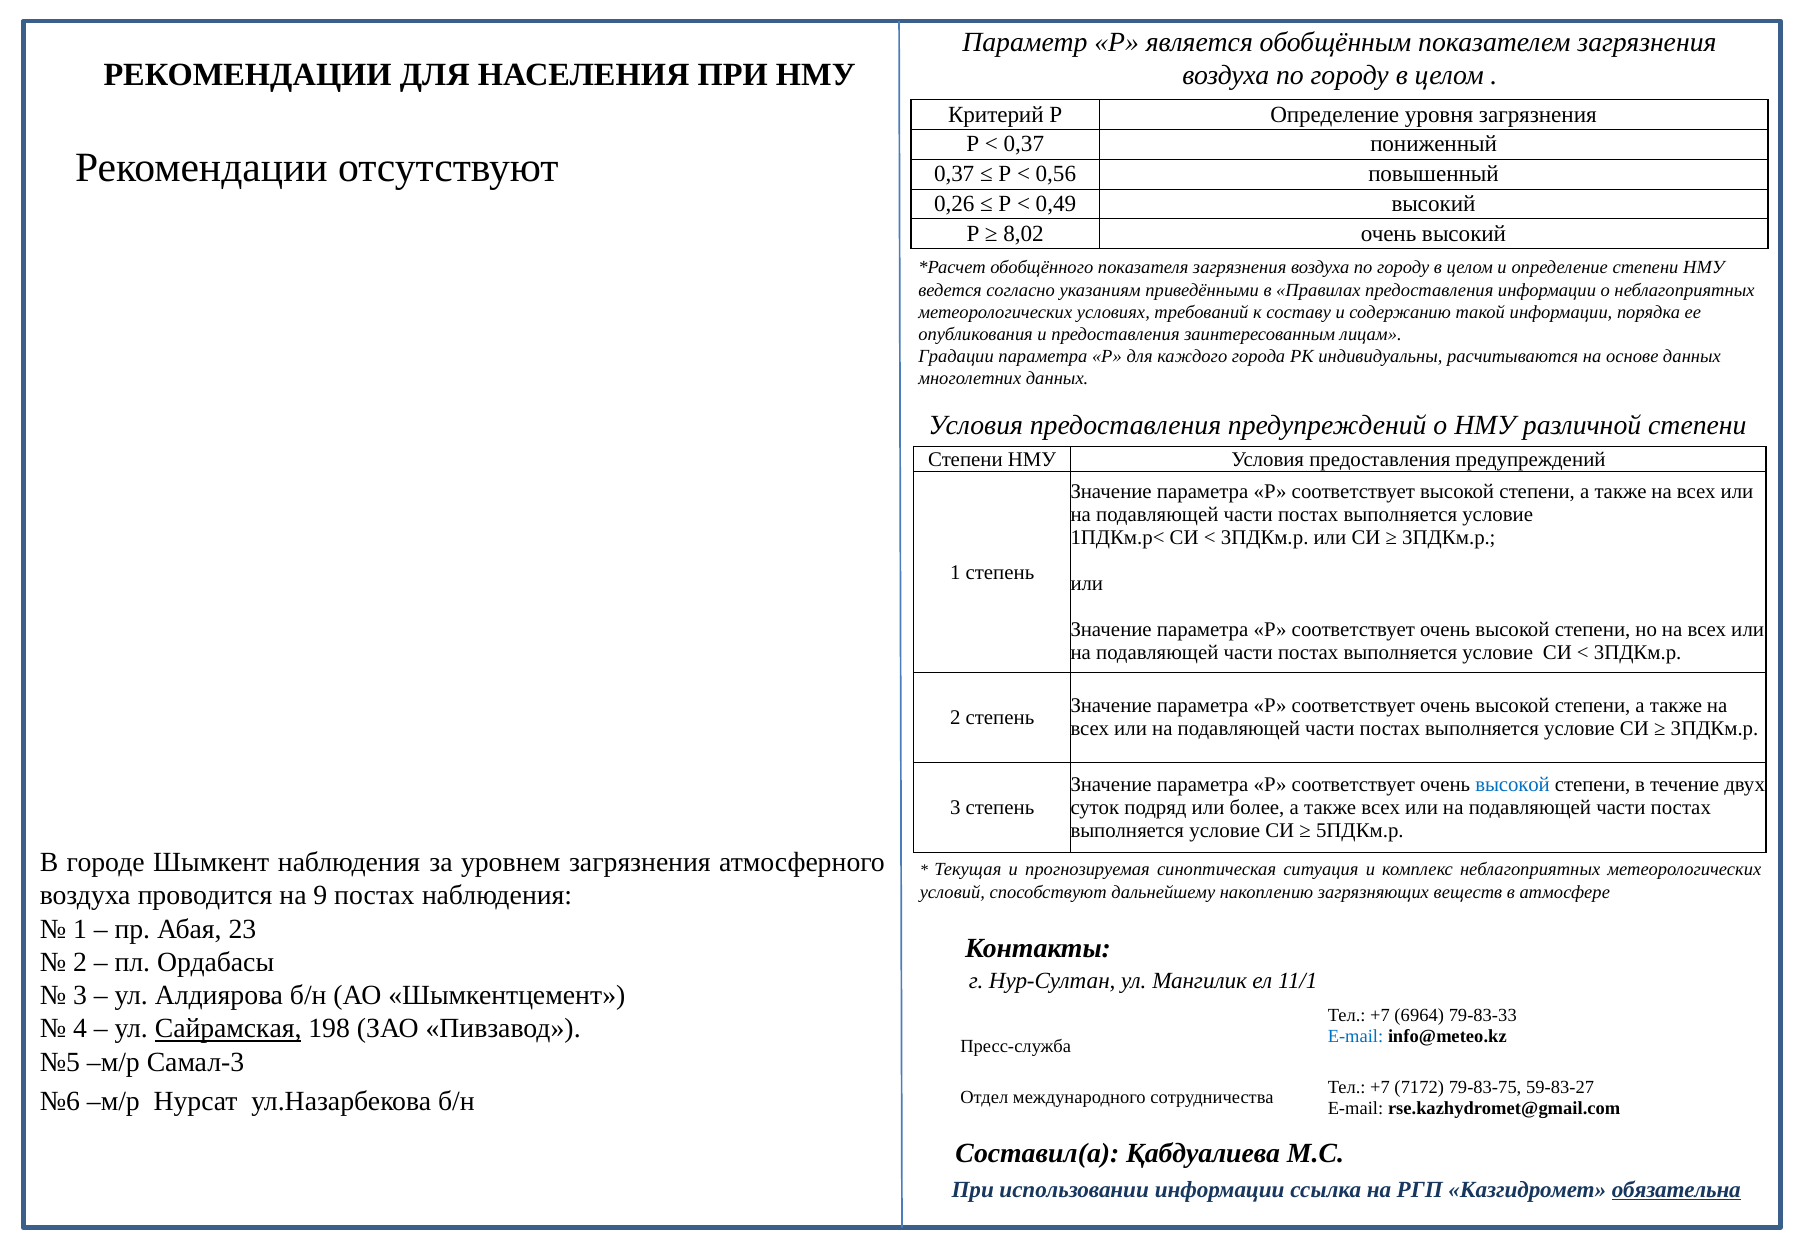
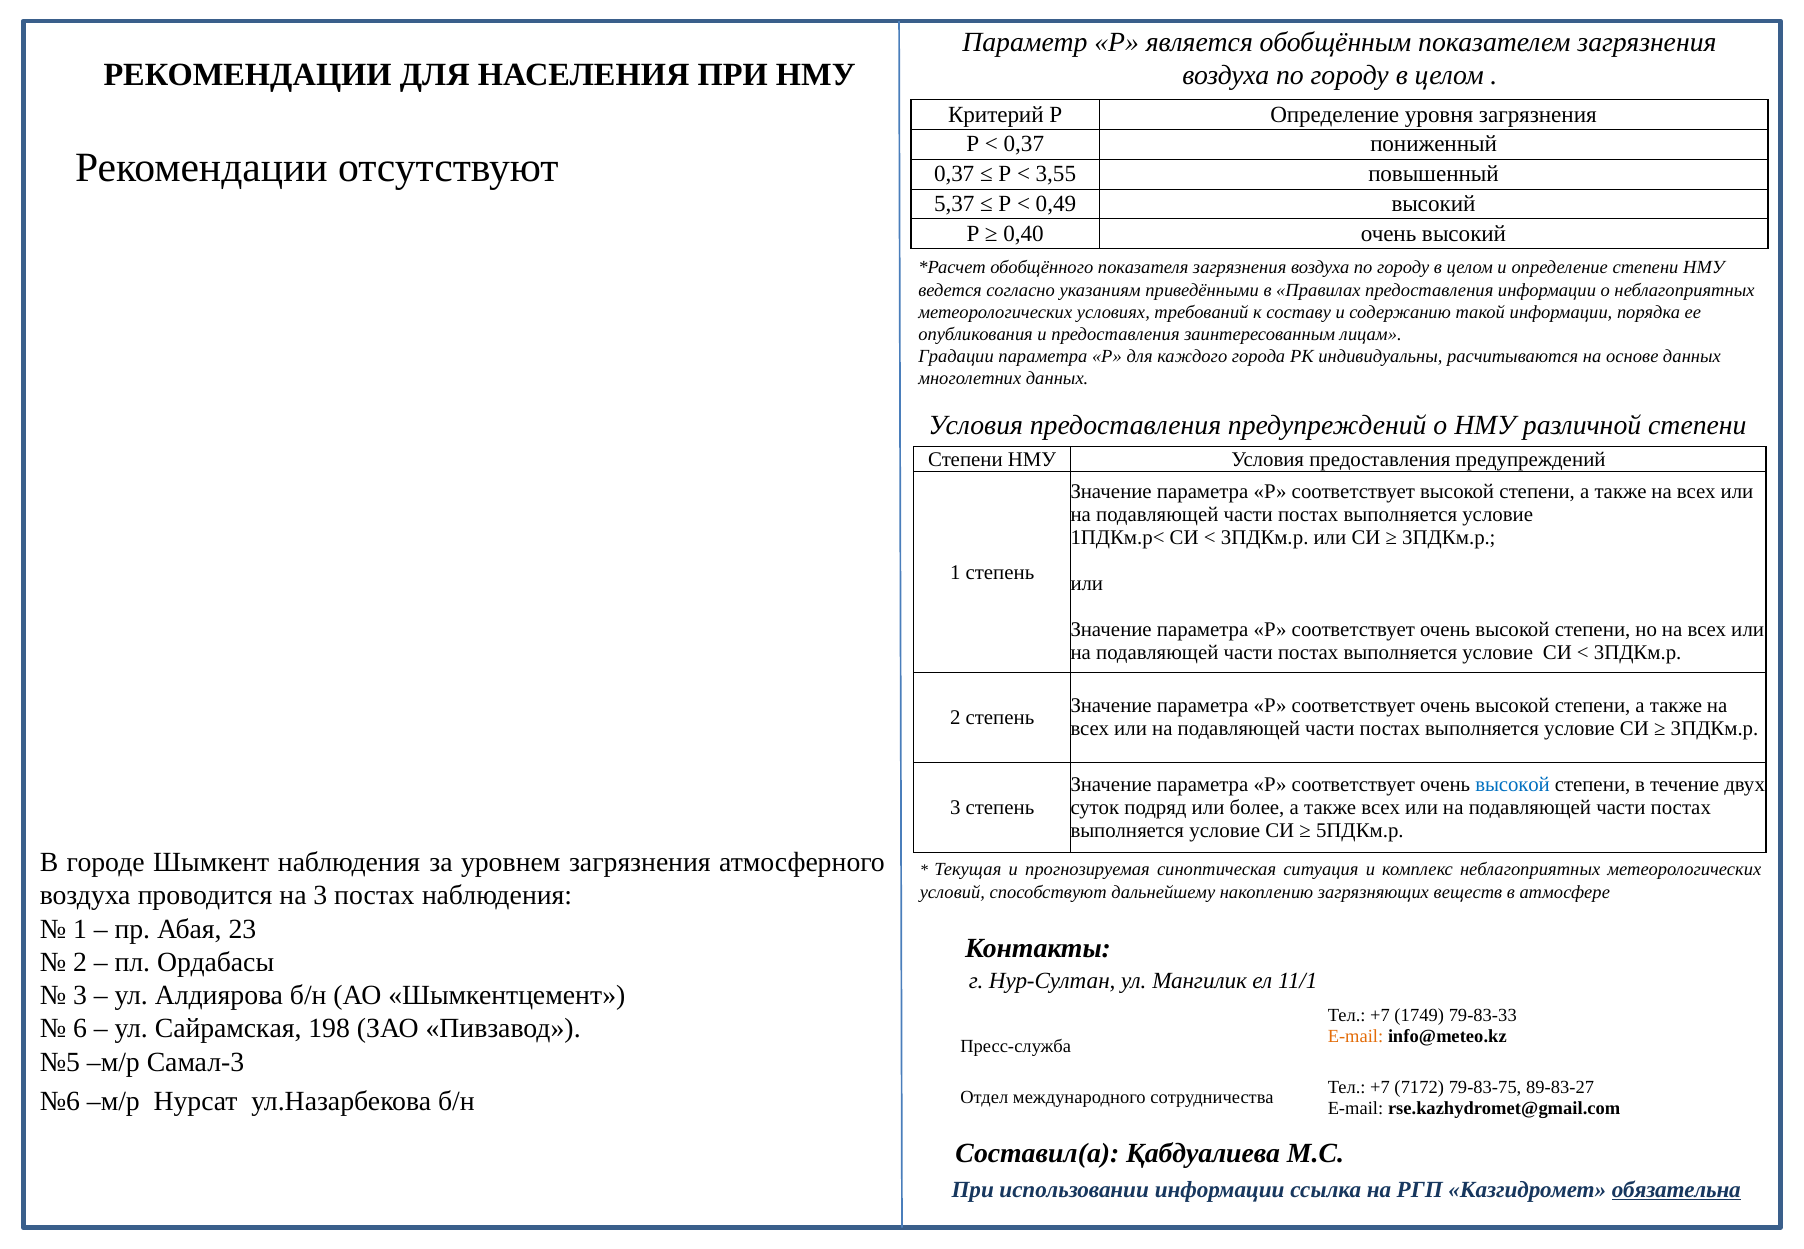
0,56: 0,56 -> 3,55 (1056, 174)
0,26: 0,26 -> 5,37 (954, 204)
8,02: 8,02 -> 0,40 (1024, 234)
на 9: 9 -> 3 (320, 896)
6964: 6964 -> 1749 (1419, 1015)
4: 4 -> 6 (80, 1029)
Сайрамская underline: present -> none (228, 1029)
E-mail colour: blue -> orange (1356, 1036)
59-83-27: 59-83-27 -> 89-83-27 (1560, 1087)
